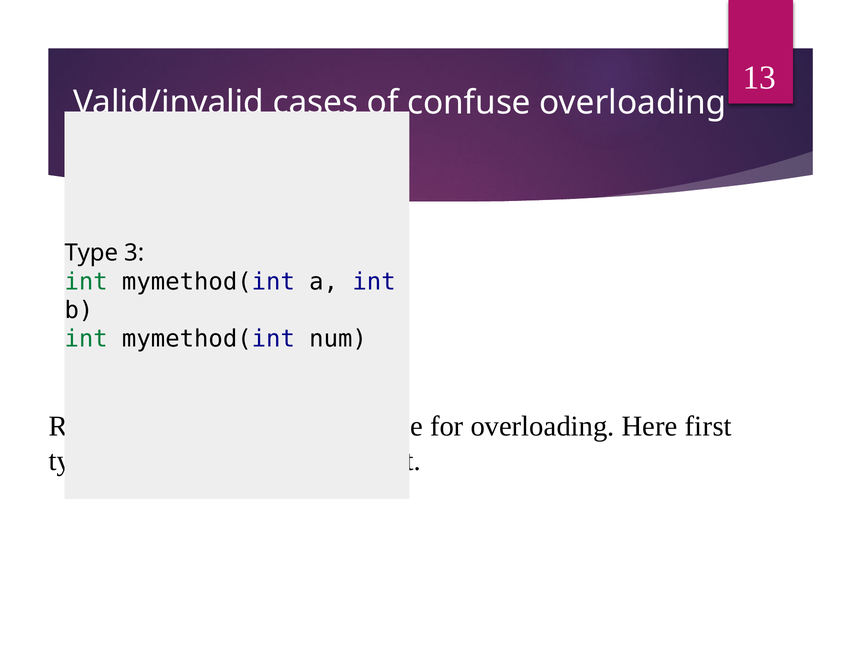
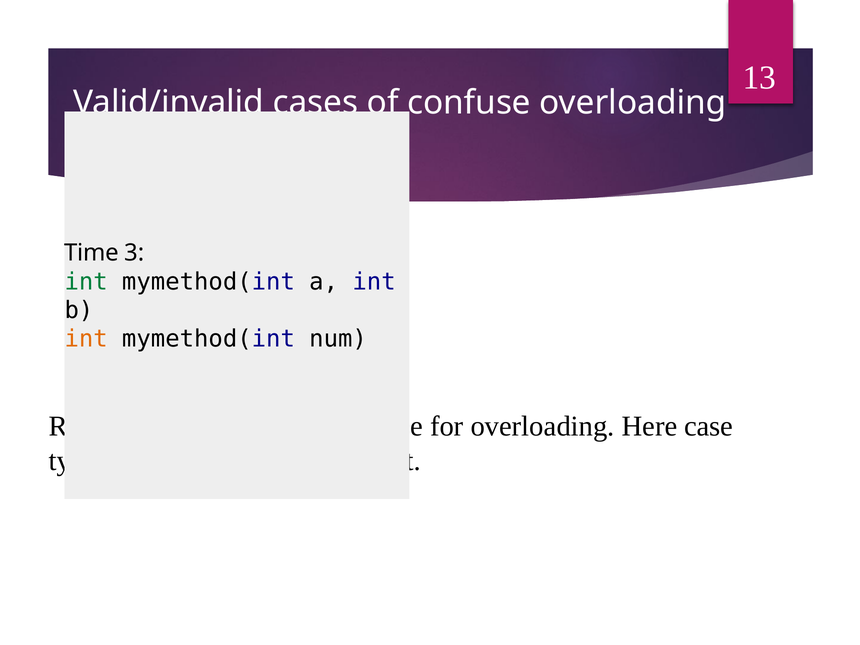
Type: Type -> Time (91, 253)
int colour: green -> orange (86, 339)
Here first: first -> case (709, 427)
